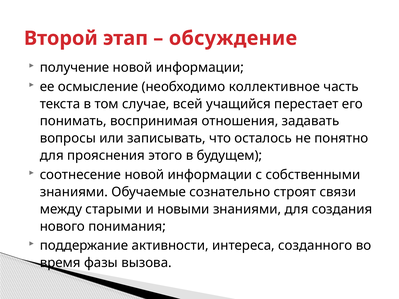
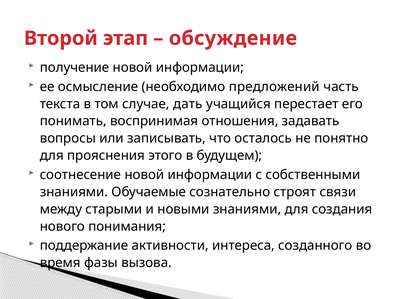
коллективное: коллективное -> предложений (274, 87)
всей: всей -> дать (188, 104)
